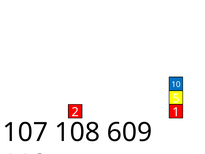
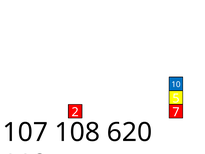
1: 1 -> 7 (176, 112)
609: 609 -> 620 (129, 132)
